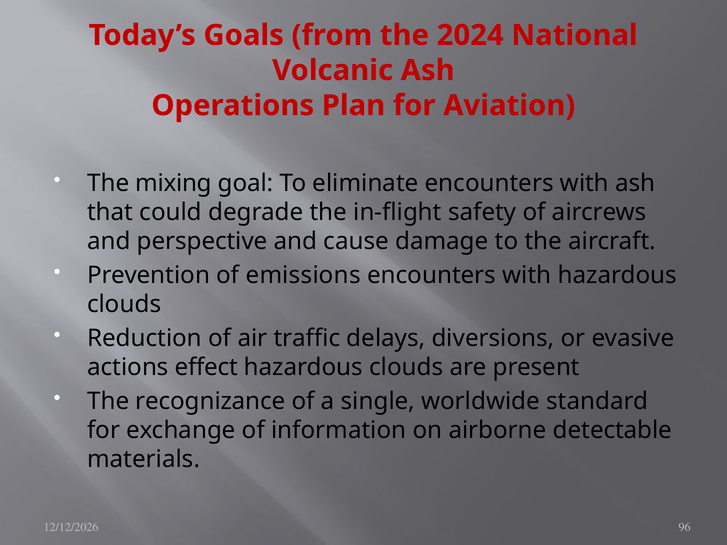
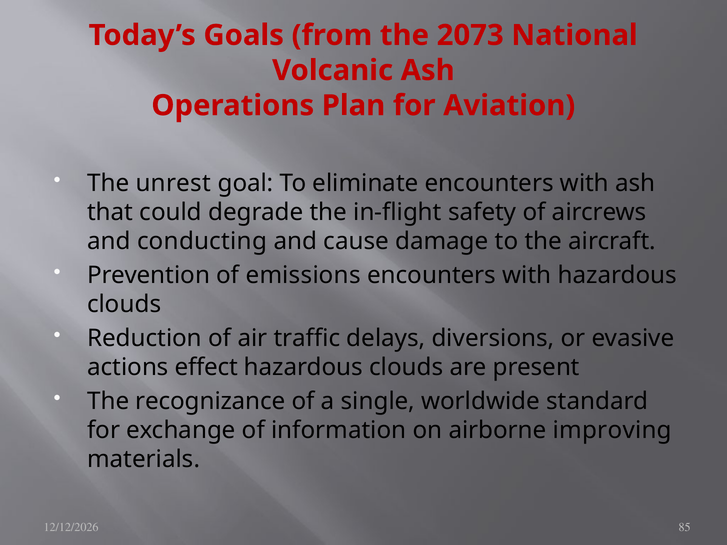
2024: 2024 -> 2073 (470, 35)
mixing: mixing -> unrest (173, 183)
perspective: perspective -> conducting (202, 242)
detectable: detectable -> improving (612, 431)
96: 96 -> 85 (685, 527)
